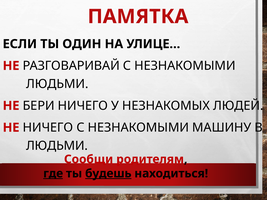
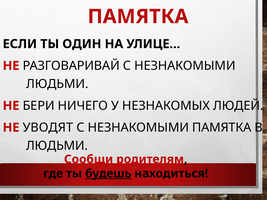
НЕ НИЧЕГО: НИЧЕГО -> УВОДЯТ (48, 128)
НЕЗНАКОМЫМИ МАШИНУ: МАШИНУ -> ПАМЯТКА (222, 128)
где underline: present -> none (53, 174)
